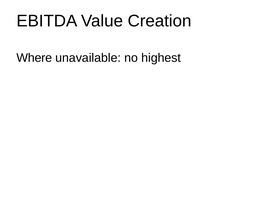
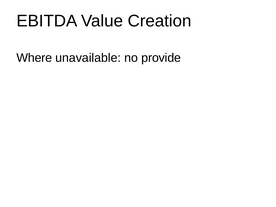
highest: highest -> provide (161, 58)
